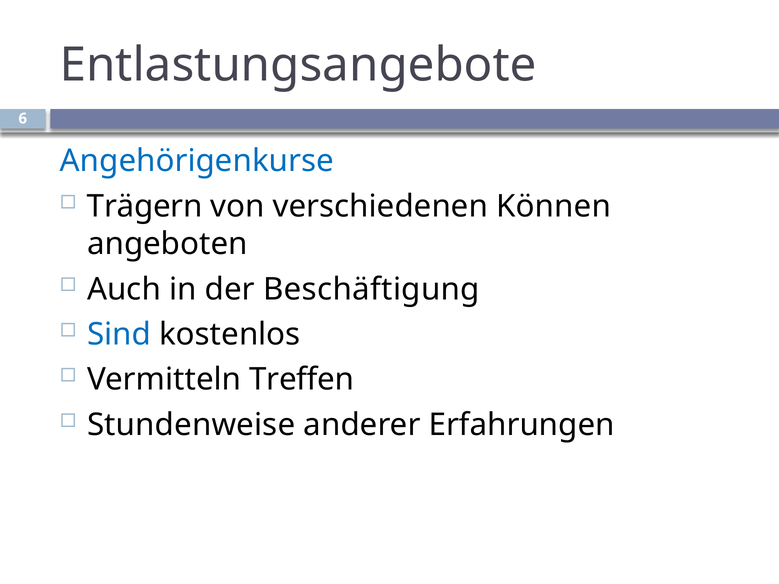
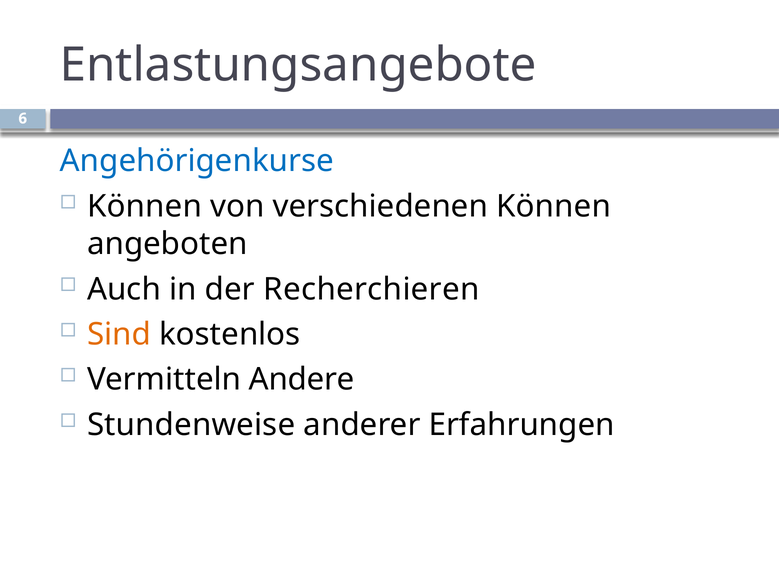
Trägern: Trägern -> Können (144, 206)
Beschäftigung: Beschäftigung -> Recherchieren (371, 289)
Sind colour: blue -> orange (119, 335)
Treffen: Treffen -> Andere (302, 380)
